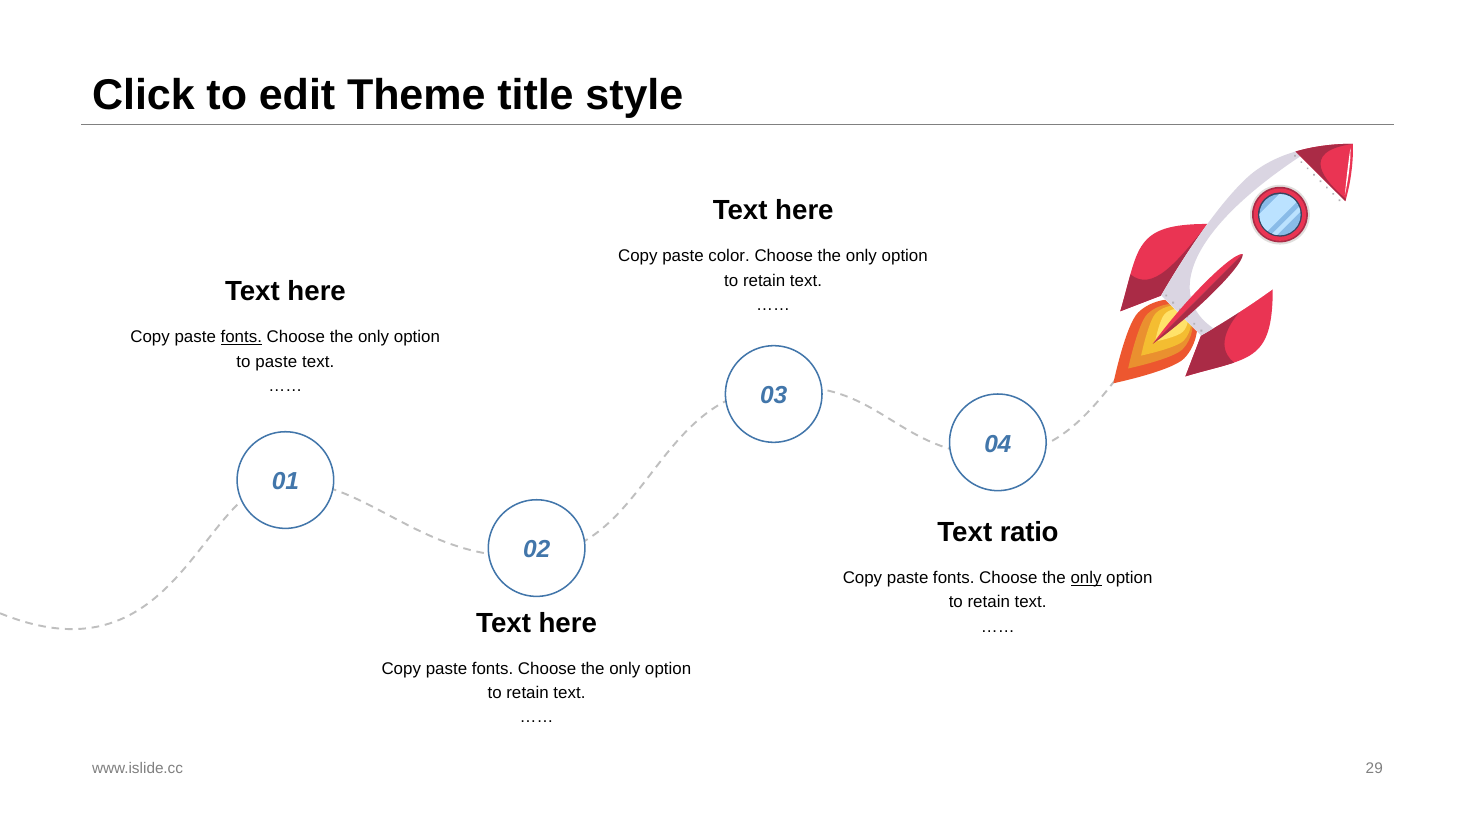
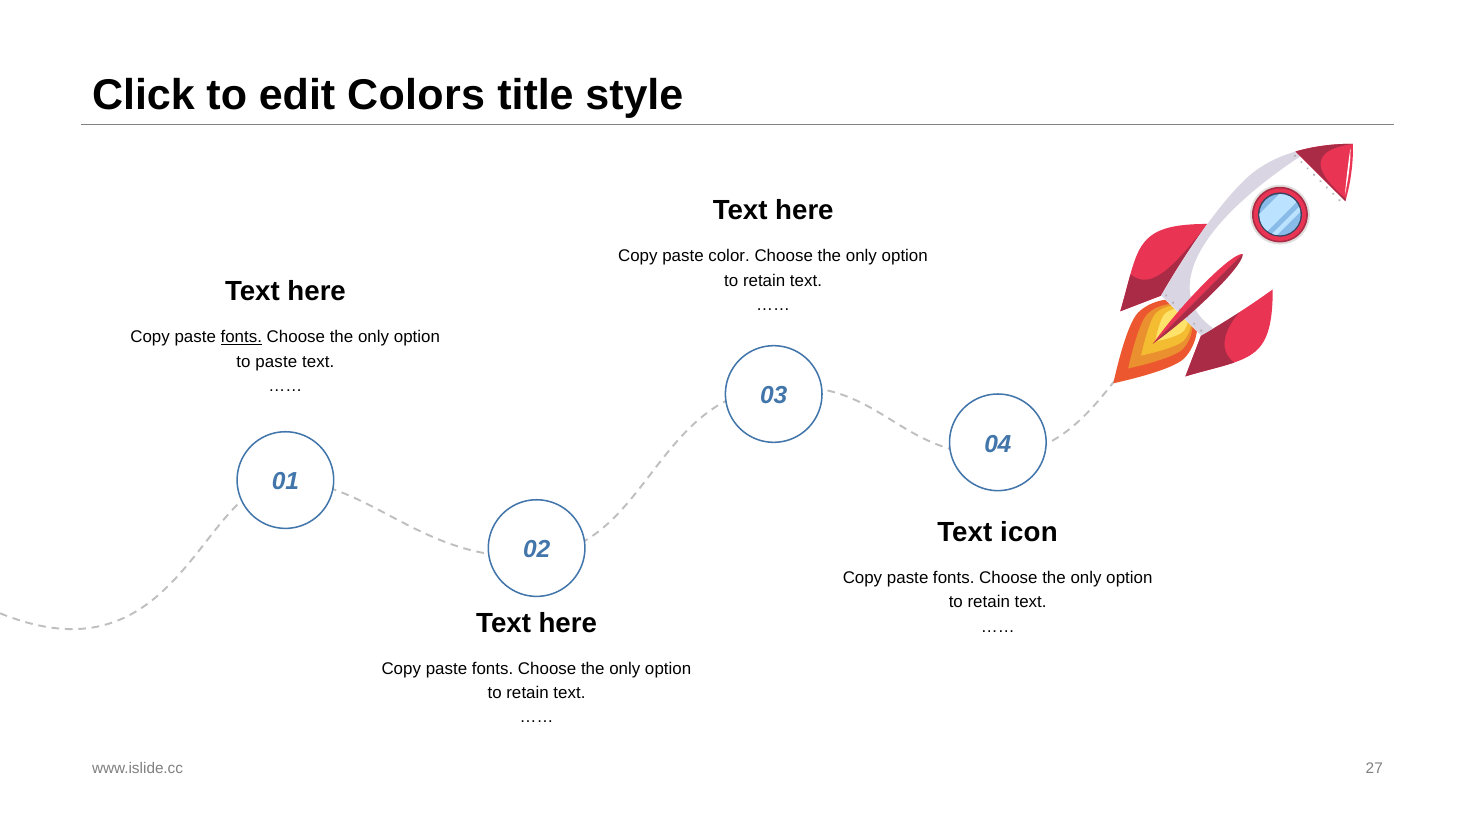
Theme: Theme -> Colors (416, 95)
ratio: ratio -> icon (1029, 532)
only underline: present -> none (1086, 578)
29: 29 -> 27 (1374, 769)
